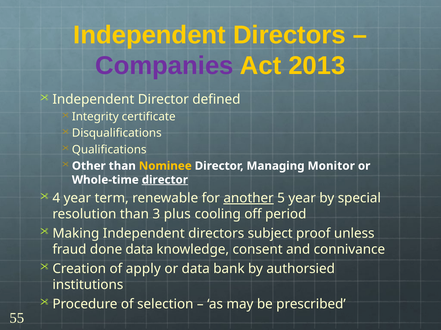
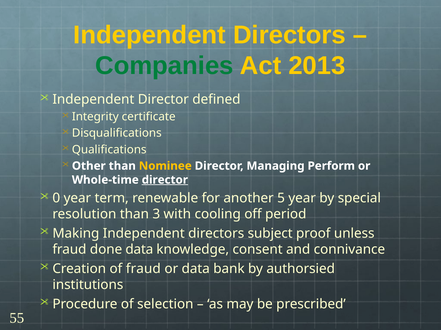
Companies colour: purple -> green (164, 66)
Monitor: Monitor -> Perform (331, 166)
4: 4 -> 0 (56, 198)
another underline: present -> none (249, 198)
plus: plus -> with (177, 215)
of apply: apply -> fraud (143, 269)
